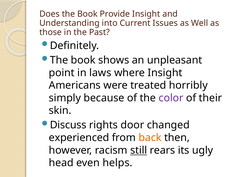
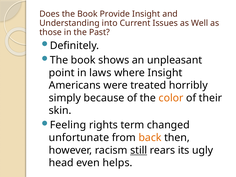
color colour: purple -> orange (171, 98)
Discuss: Discuss -> Feeling (68, 125)
door: door -> term (132, 125)
experienced: experienced -> unfortunate (79, 138)
